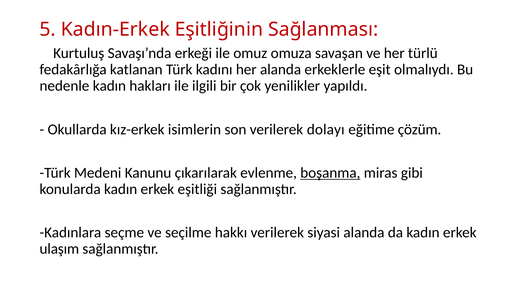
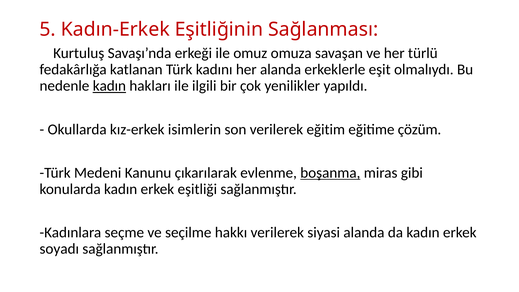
kadın underline: none -> present (109, 86)
dolayı: dolayı -> eğitim (326, 129)
ulaşım: ulaşım -> soyadı (59, 249)
